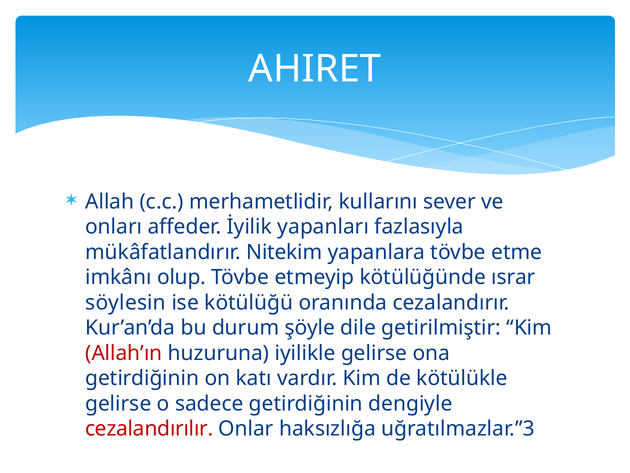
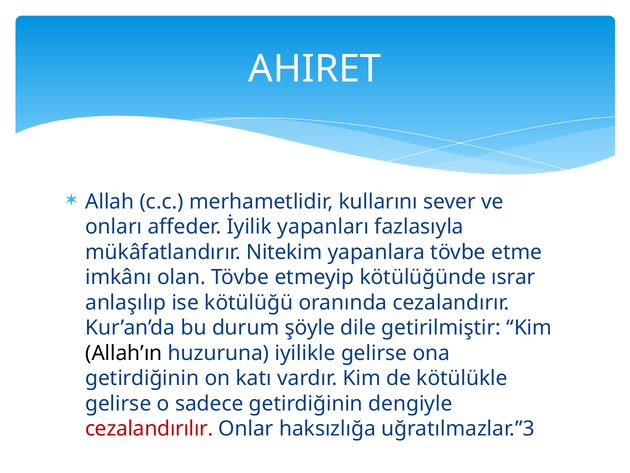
olup: olup -> olan (181, 277)
söylesin: söylesin -> anlaşılıp (126, 302)
Allah’ın colour: red -> black (124, 353)
